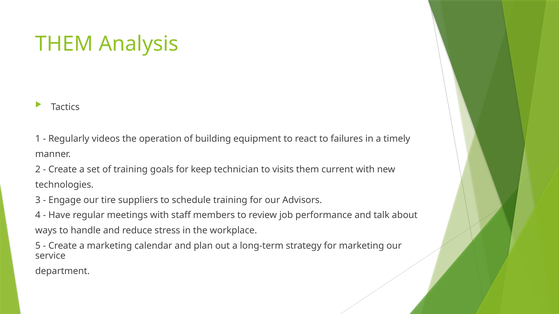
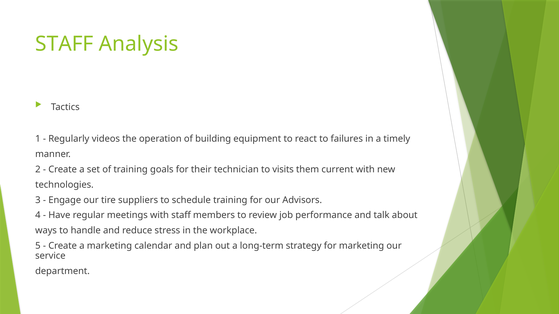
THEM: THEM -> STAFF (64, 44)
keep: keep -> their (201, 170)
